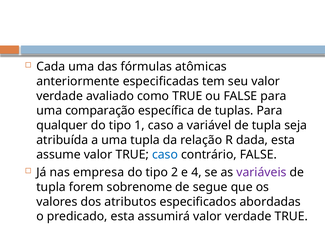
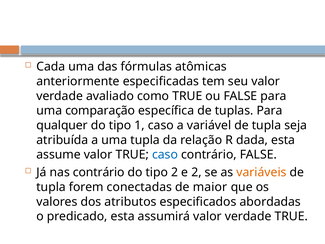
nas empresa: empresa -> contrário (99, 172)
e 4: 4 -> 2 (196, 172)
variáveis colour: purple -> orange (261, 172)
sobrenome: sobrenome -> conectadas (139, 187)
segue: segue -> maior (210, 187)
